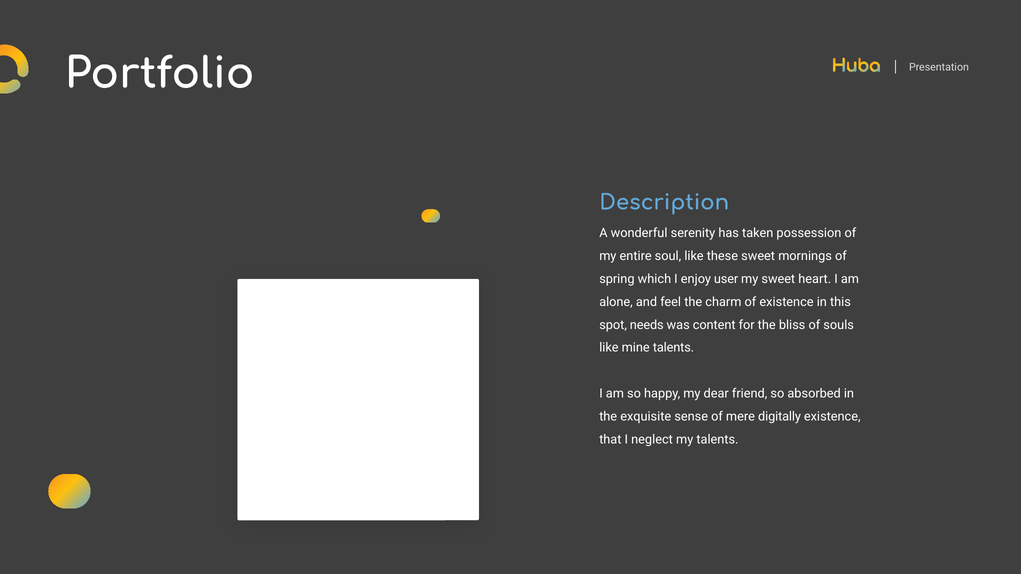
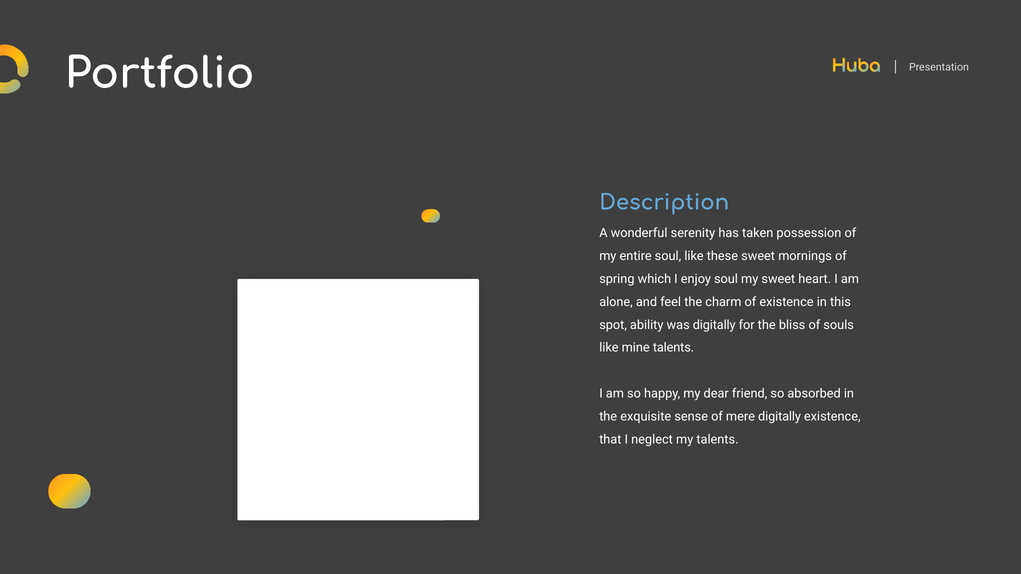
enjoy user: user -> soul (726, 279)
needs: needs -> ability (647, 325)
was content: content -> digitally (714, 325)
